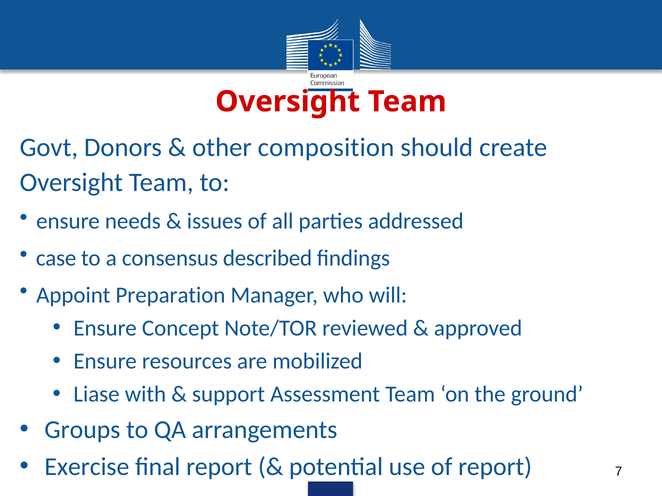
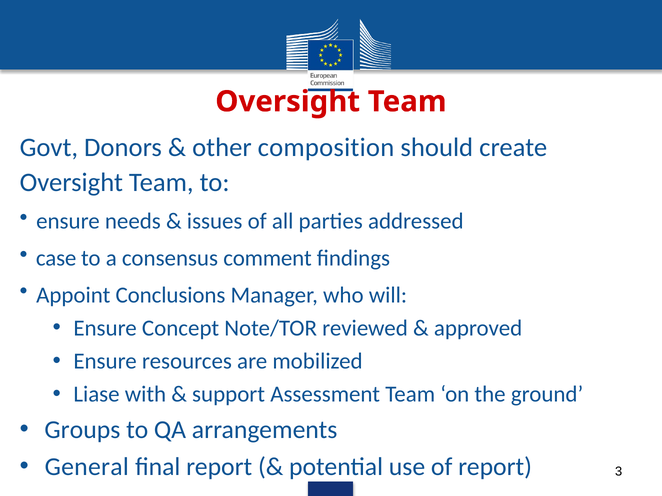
described: described -> comment (268, 258)
Preparation: Preparation -> Conclusions (171, 295)
Exercise: Exercise -> General (87, 467)
7: 7 -> 3 (619, 472)
